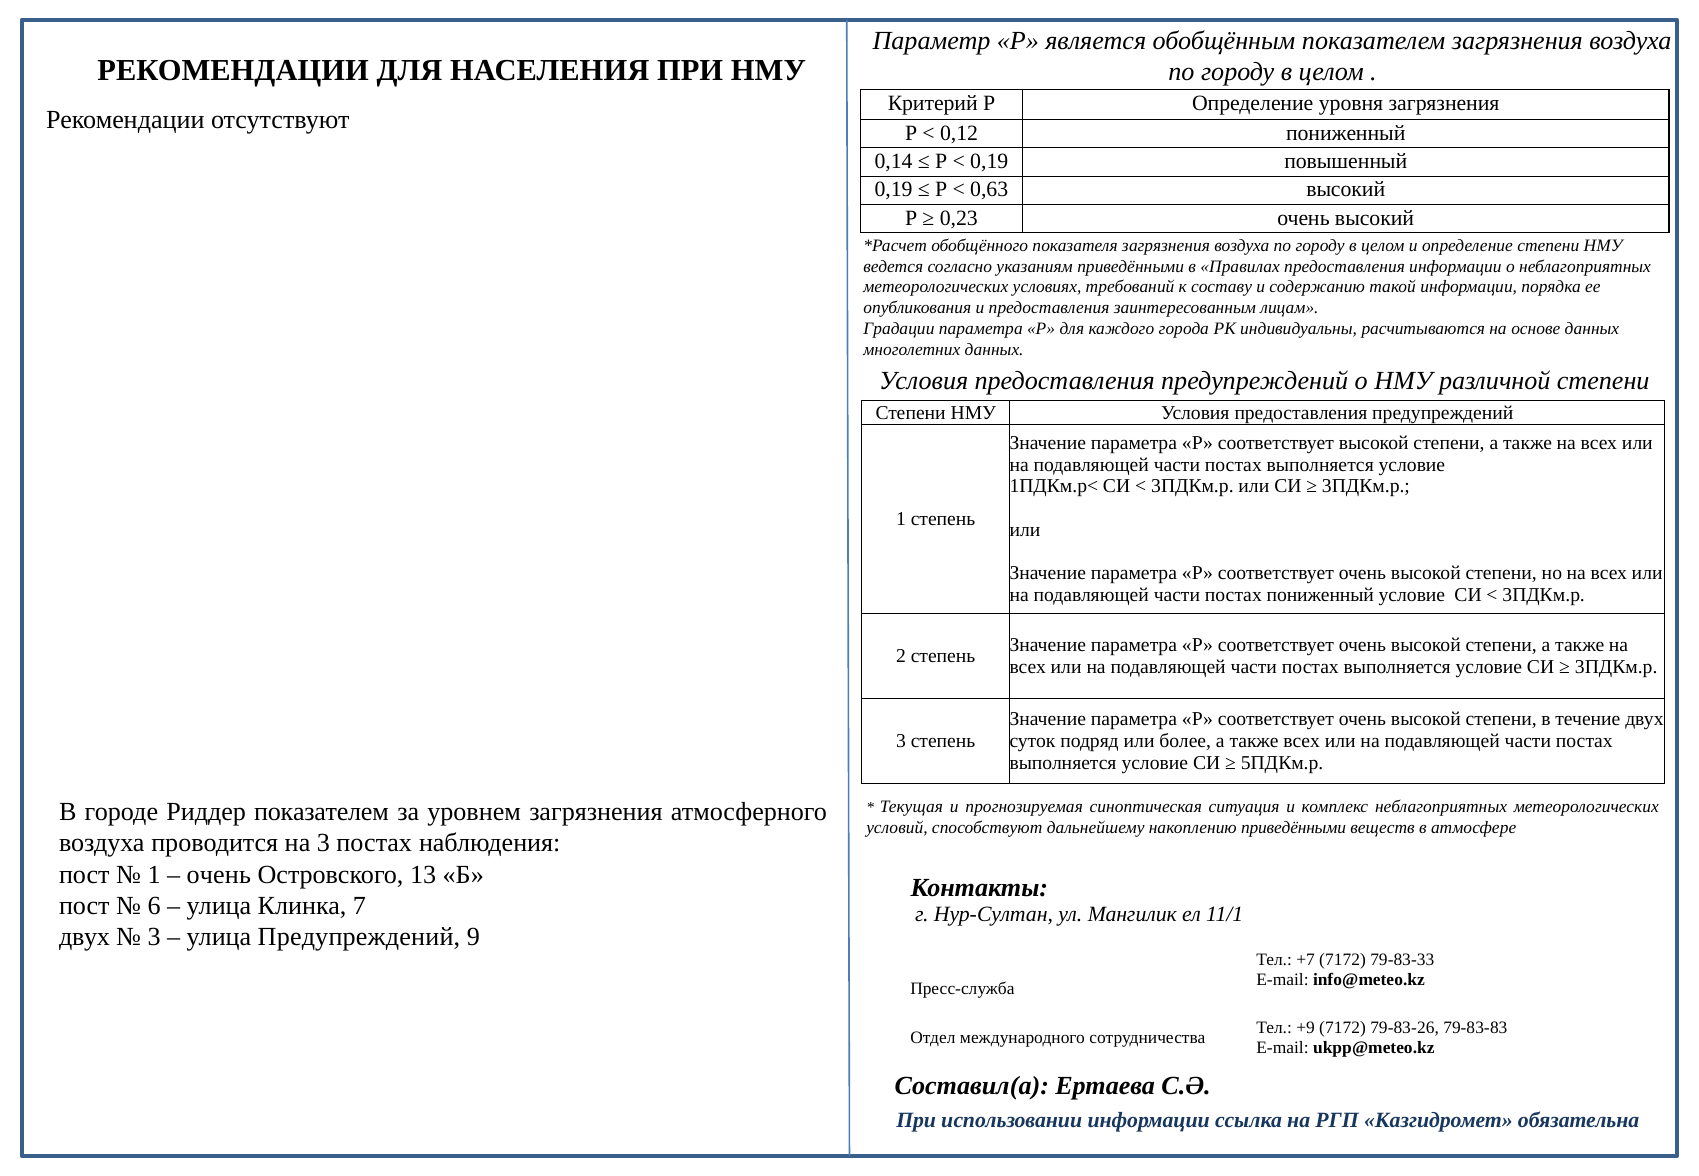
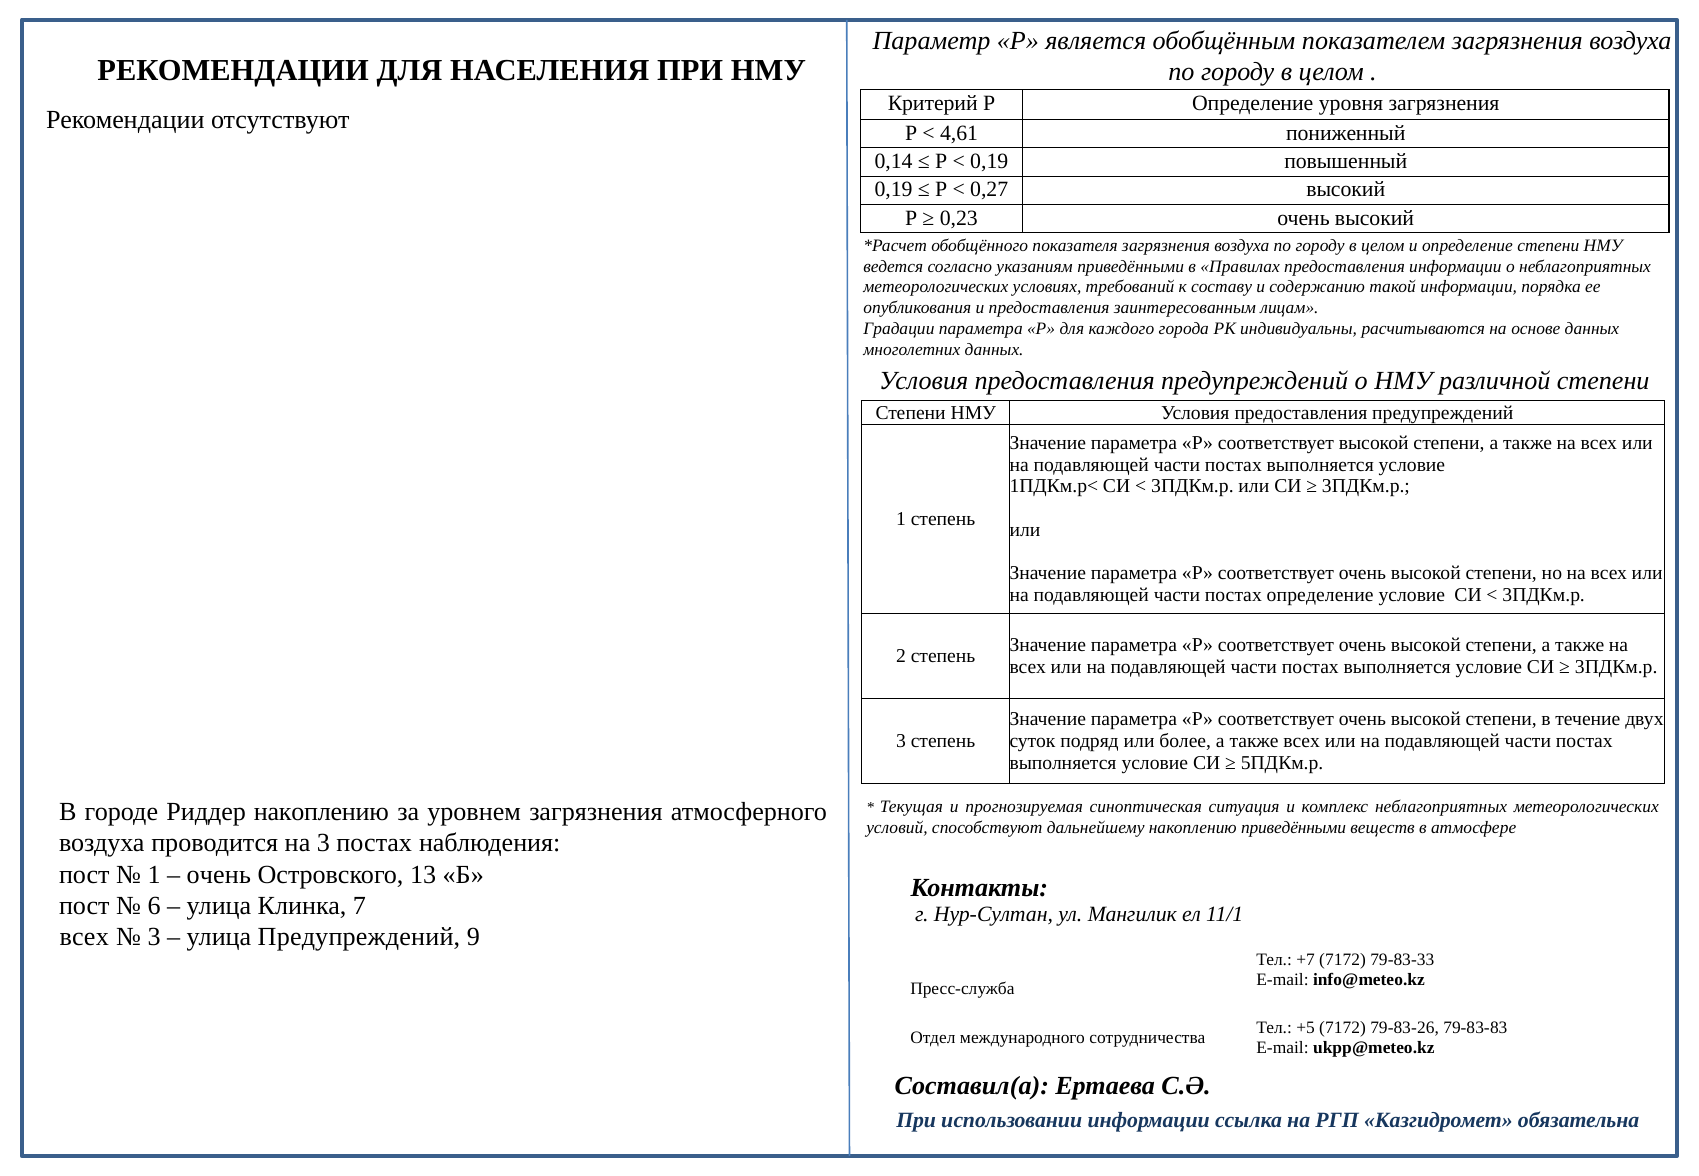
0,12: 0,12 -> 4,61 (959, 134)
0,63: 0,63 -> 0,27 (989, 190)
постах пониженный: пониженный -> определение (1320, 595)
Риддер показателем: показателем -> накоплению (321, 812)
двух: двух -> всех (84, 937)
+9: +9 -> +5 (1306, 1028)
